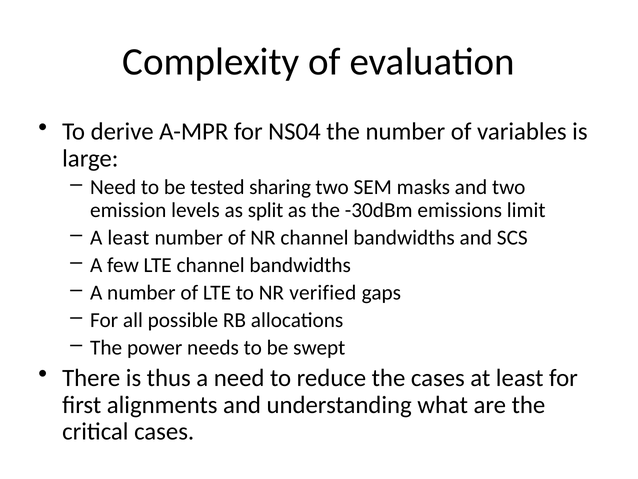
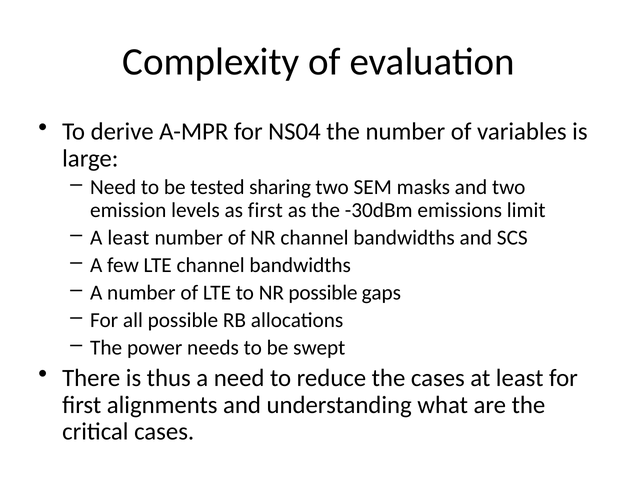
as split: split -> first (265, 210)
NR verified: verified -> possible (323, 292)
